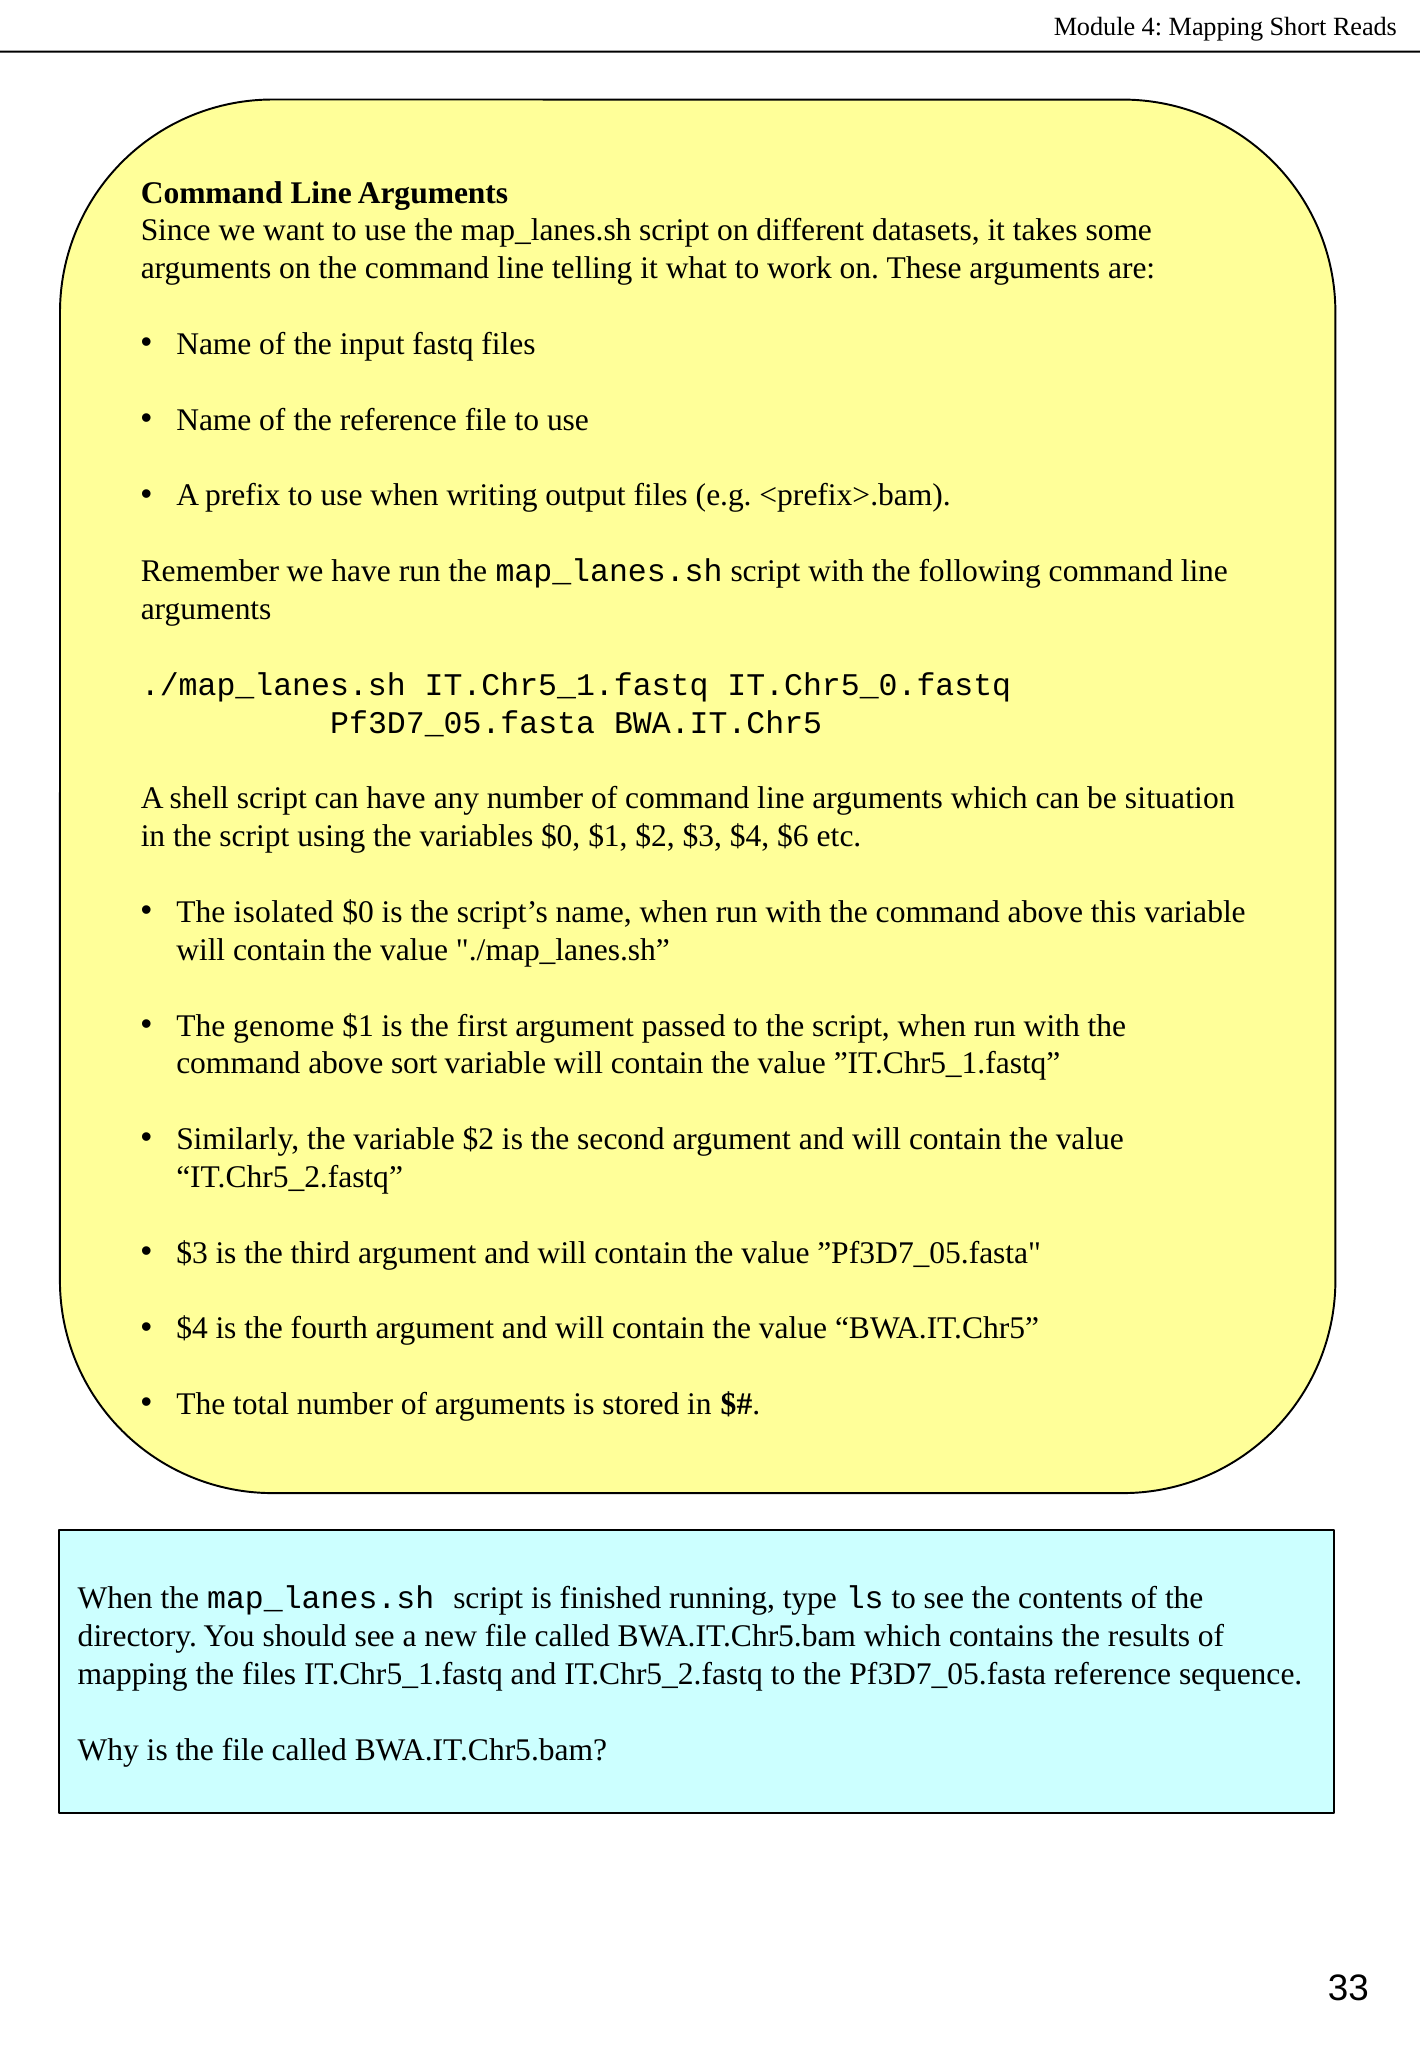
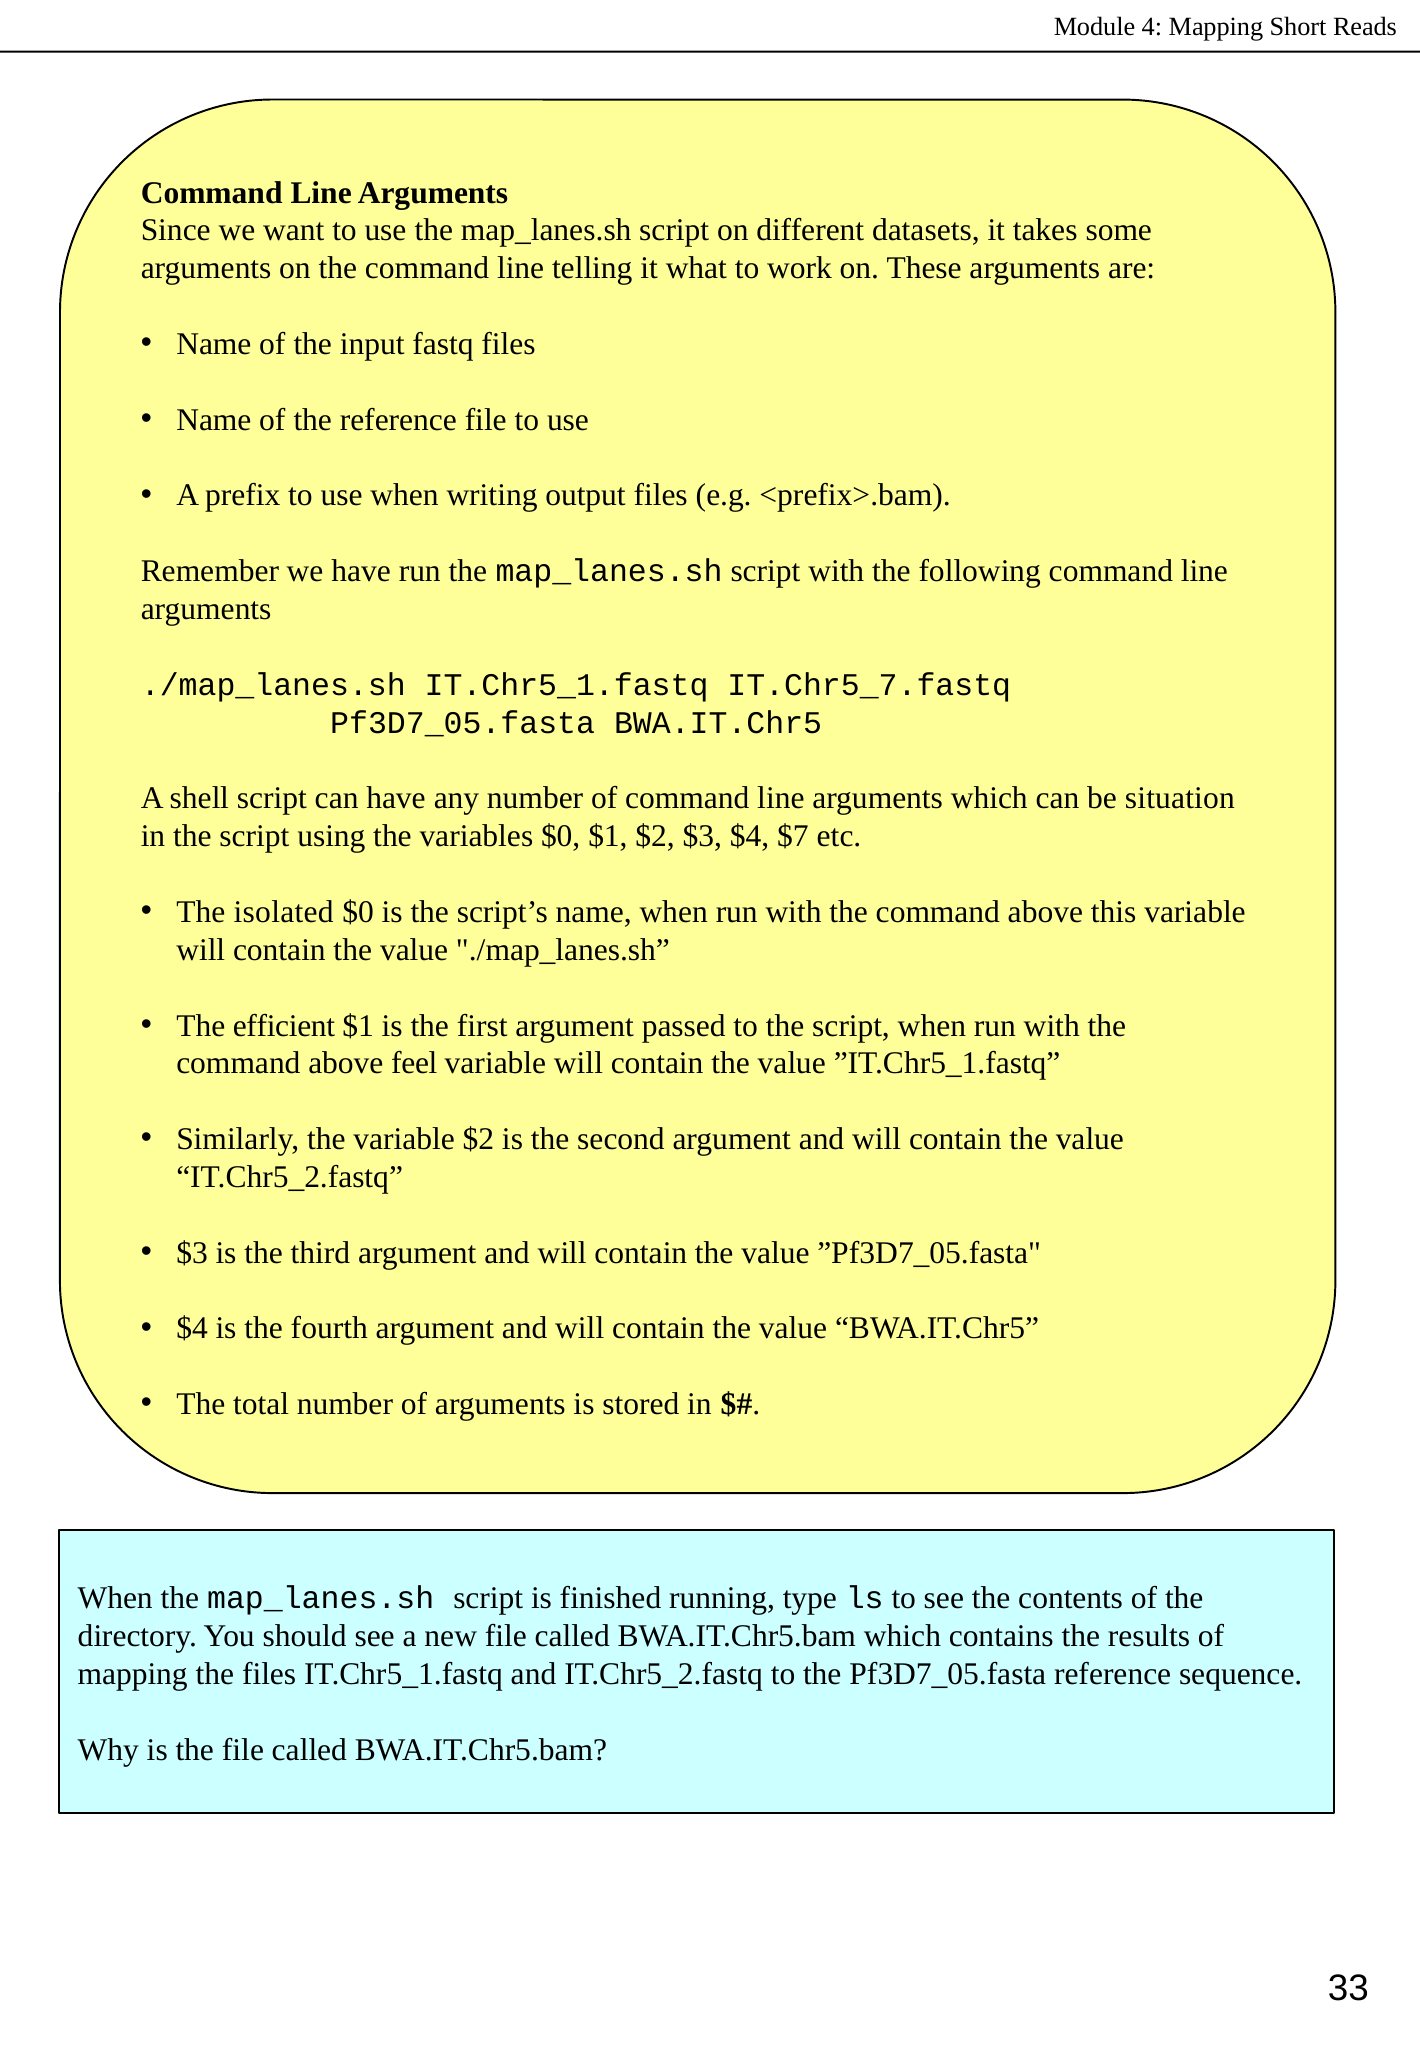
IT.Chr5_0.fastq: IT.Chr5_0.fastq -> IT.Chr5_7.fastq (869, 685)
$6: $6 -> $7 (793, 836)
genome: genome -> efficient (284, 1026)
sort: sort -> feel (414, 1064)
